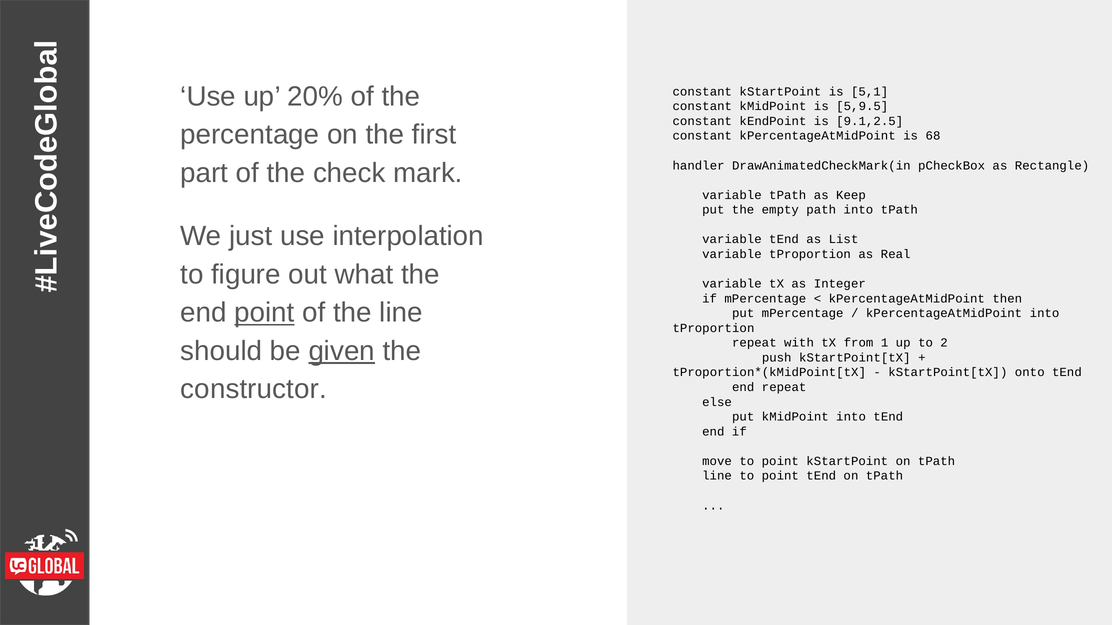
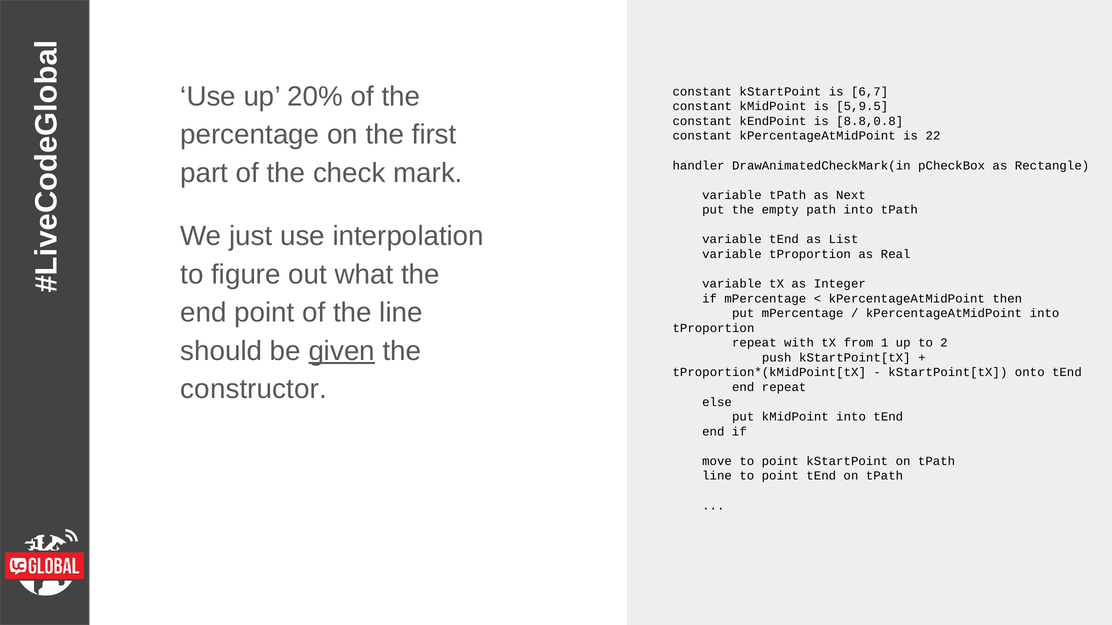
5,1: 5,1 -> 6,7 (870, 92)
9.1,2.5: 9.1,2.5 -> 8.8,0.8 (870, 121)
68: 68 -> 22 (933, 136)
Keep: Keep -> Next (851, 195)
point underline: present -> none (264, 313)
